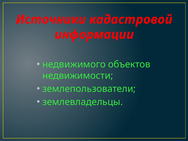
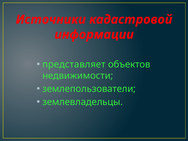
недвижимого: недвижимого -> представляет (74, 64)
